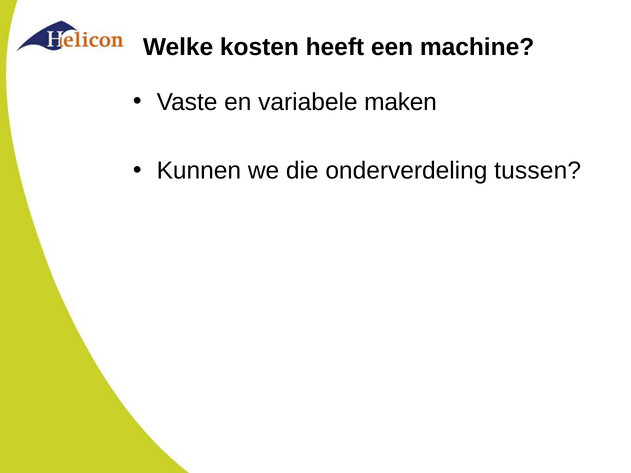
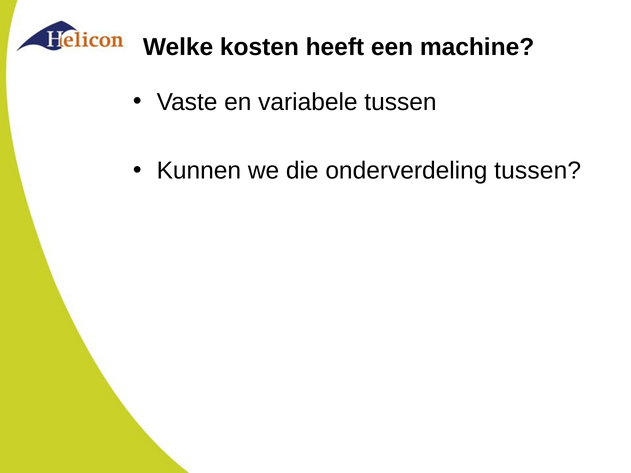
variabele maken: maken -> tussen (400, 102)
